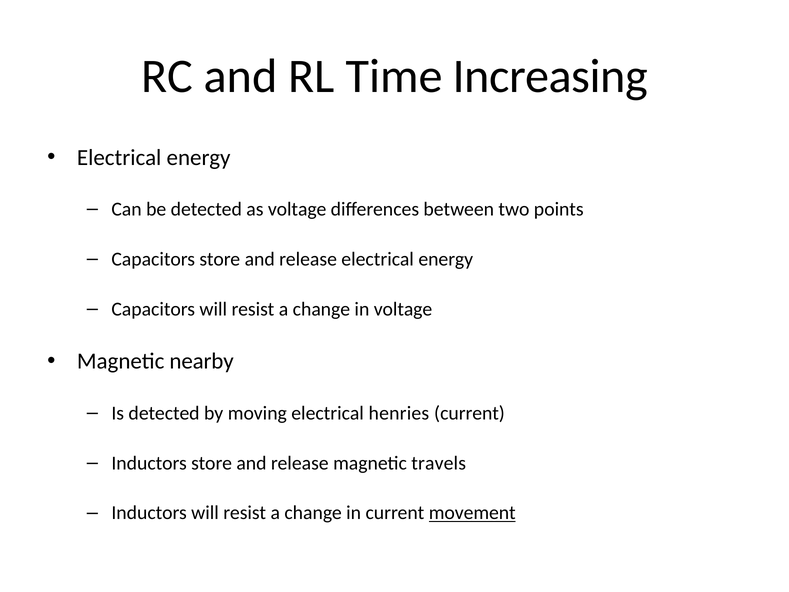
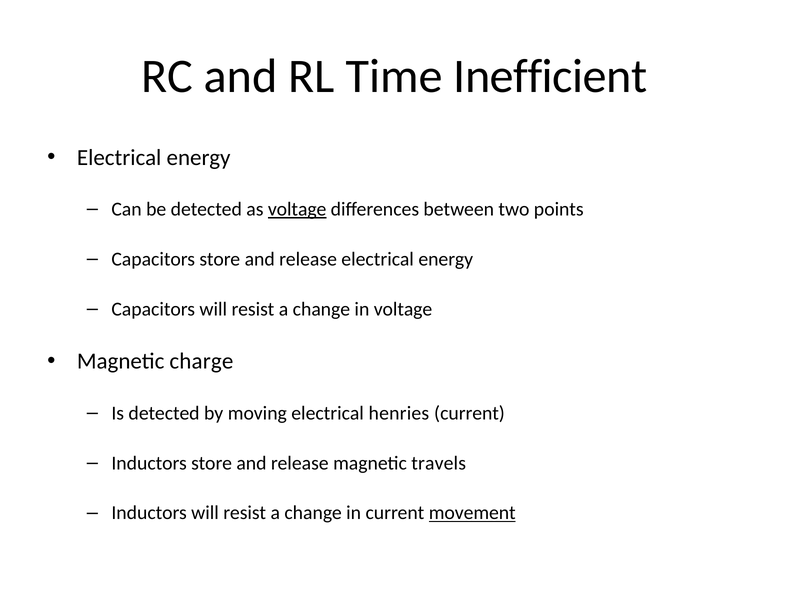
Increasing: Increasing -> Inefficient (550, 76)
voltage underline: none -> present (297, 209)
nearby: nearby -> charge (201, 361)
